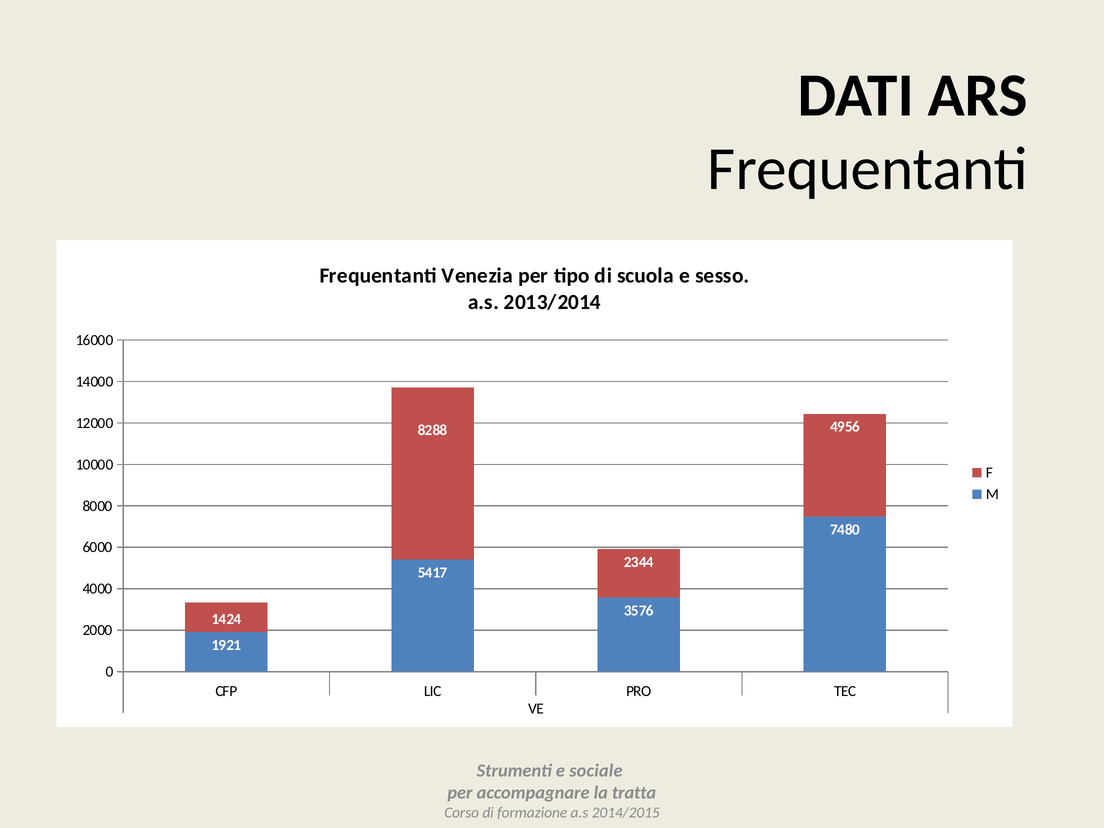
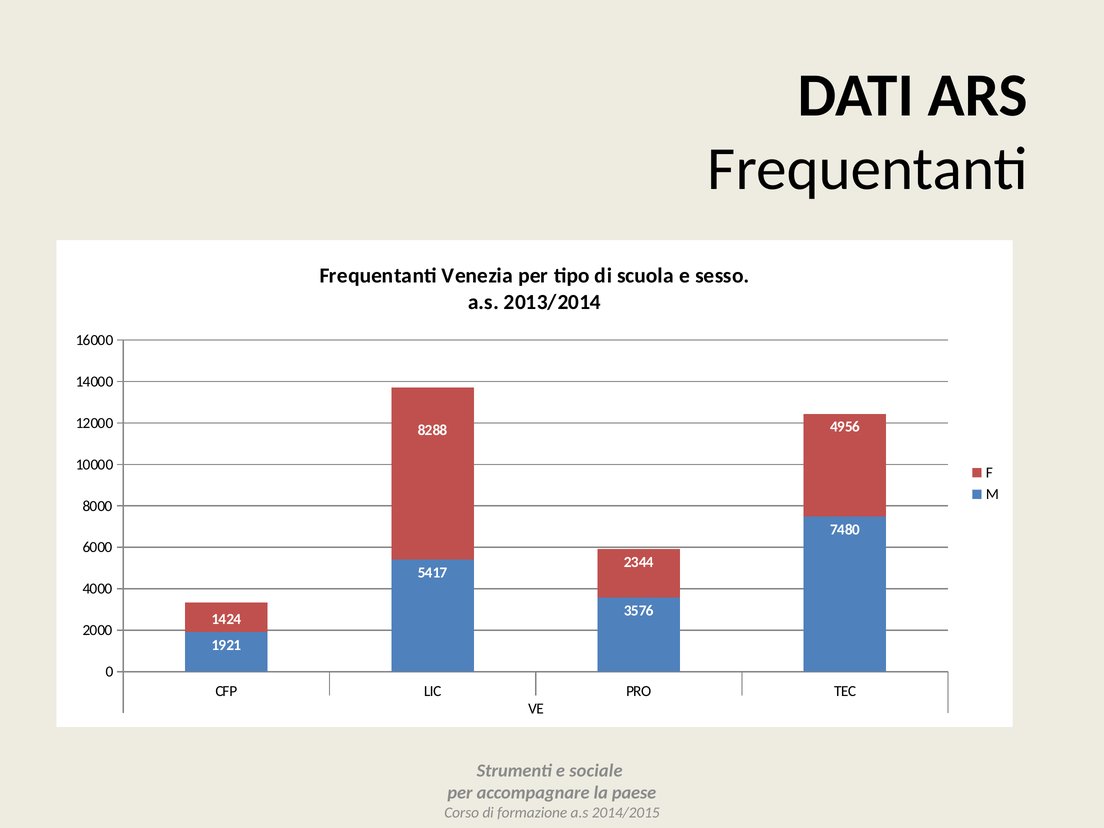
tratta: tratta -> paese (634, 793)
